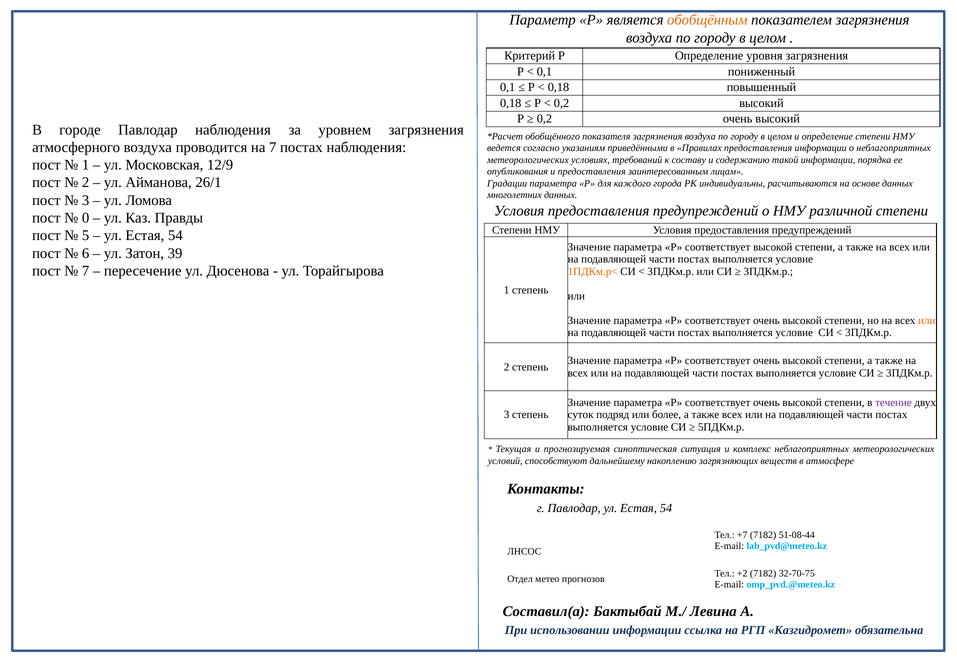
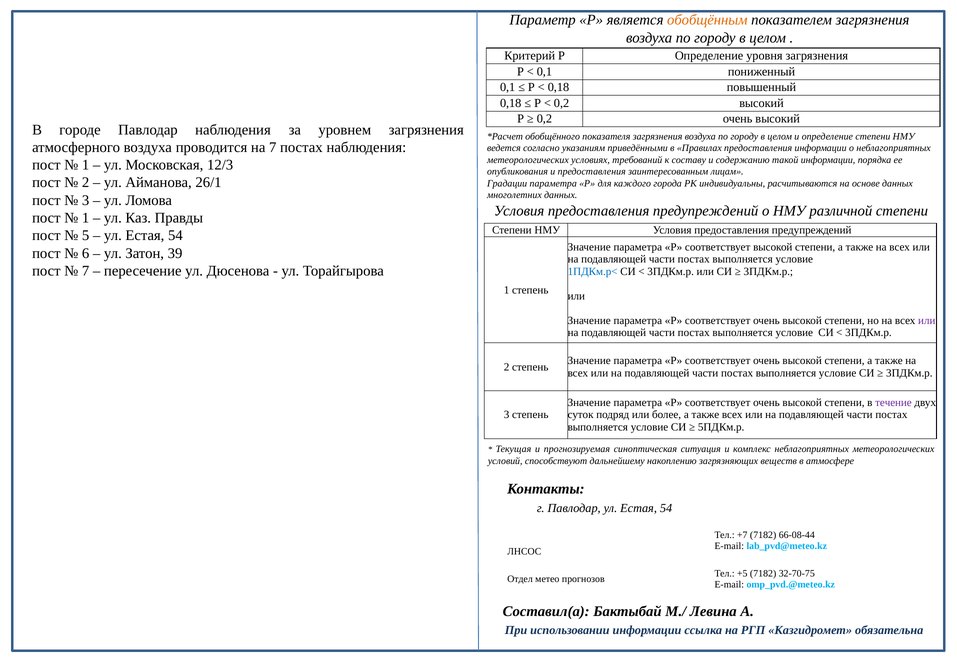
12/9: 12/9 -> 12/3 (220, 165)
0: 0 -> 1 (86, 218)
1ПДКм.р< colour: orange -> blue (593, 272)
или colour: orange -> purple (927, 321)
51-08-44: 51-08-44 -> 66-08-44 (797, 536)
+2: +2 -> +5 (742, 574)
